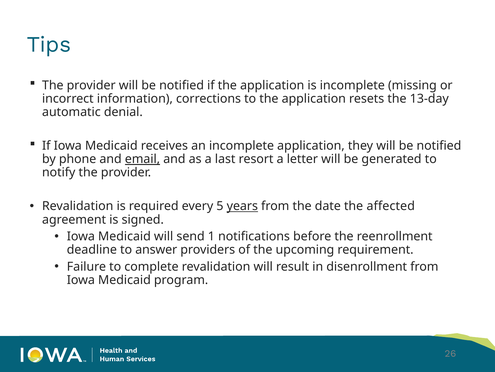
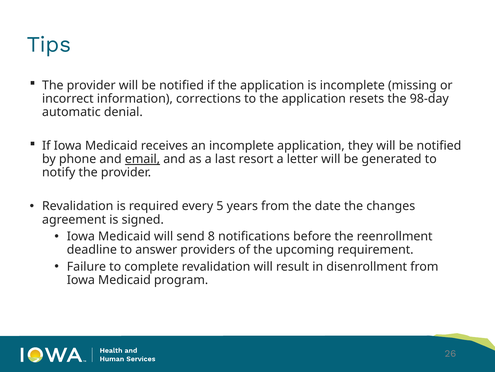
13-day: 13-day -> 98-day (429, 99)
years underline: present -> none (242, 206)
affected: affected -> changes (391, 206)
1: 1 -> 8 (211, 236)
